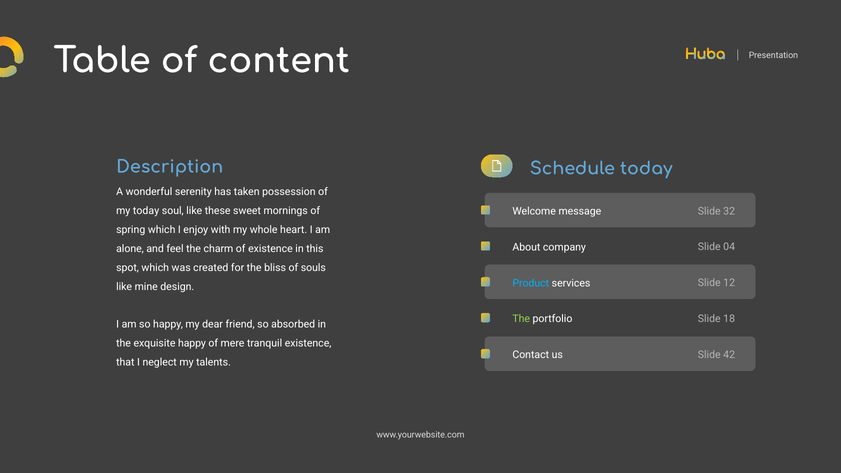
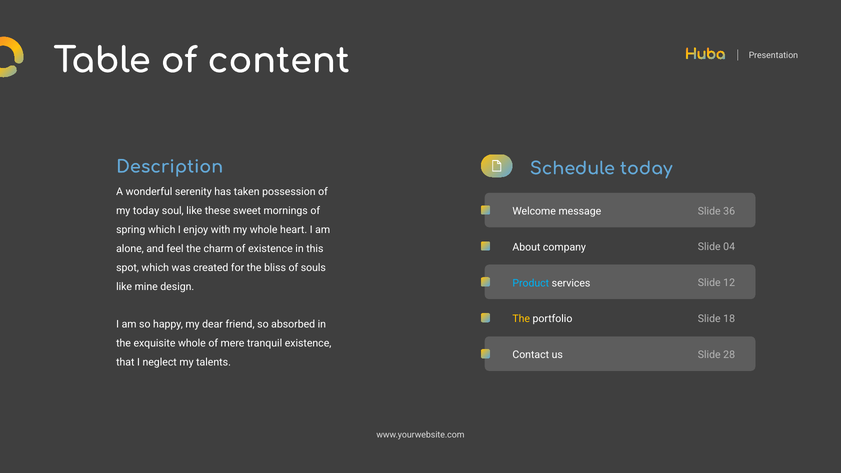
32: 32 -> 36 (729, 211)
The colour: light green -> yellow (521, 319)
exquisite happy: happy -> whole (192, 343)
42: 42 -> 28 (729, 355)
